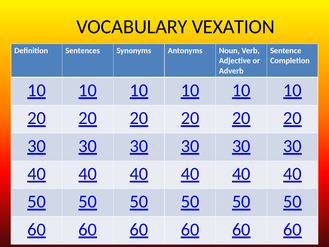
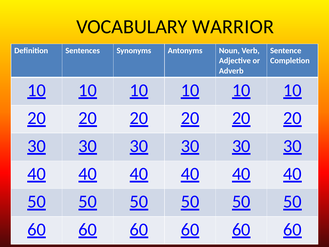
VEXATION: VEXATION -> WARRIOR (233, 27)
